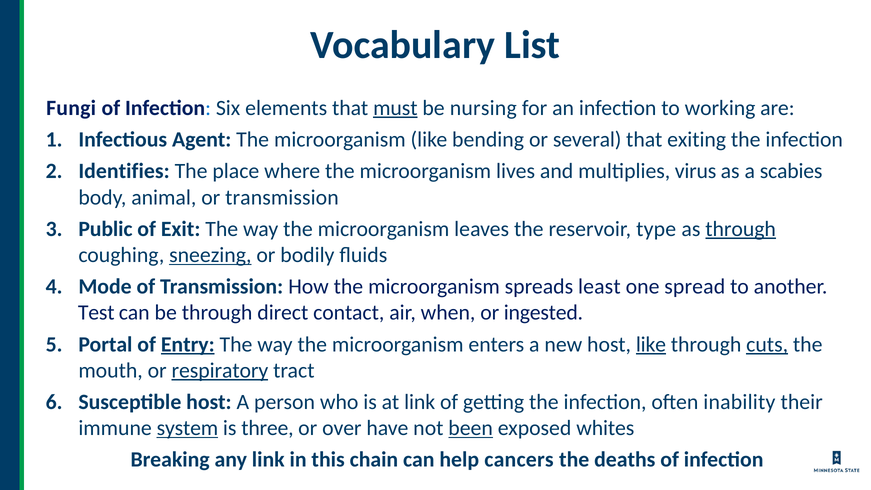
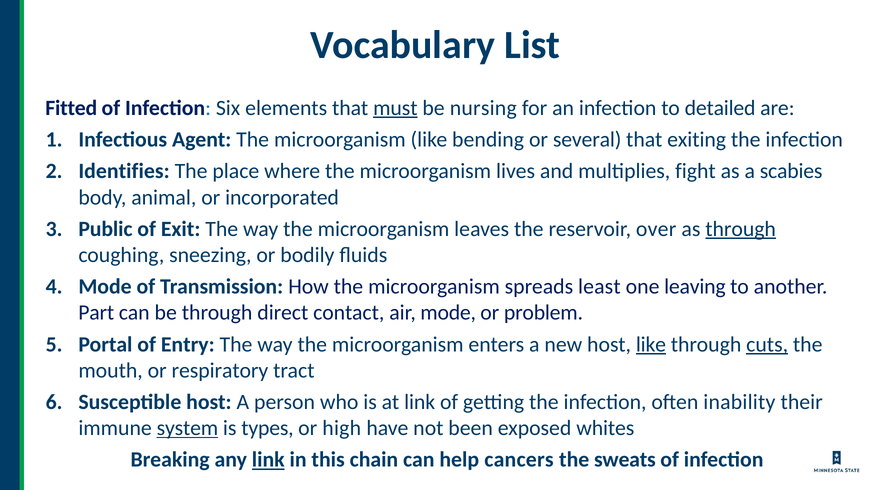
Fungi: Fungi -> Fitted (71, 108)
working: working -> detailed (720, 108)
virus: virus -> fight (695, 171)
or transmission: transmission -> incorporated (282, 197)
type: type -> over (656, 229)
sneezing underline: present -> none (210, 255)
spread: spread -> leaving (695, 287)
Test: Test -> Part (96, 313)
air when: when -> mode (448, 313)
ingested: ingested -> problem (543, 313)
Entry underline: present -> none (188, 344)
respiratory underline: present -> none (220, 370)
three: three -> types (267, 428)
over: over -> high (342, 428)
been underline: present -> none (471, 428)
link underline: none -> present (268, 460)
deaths: deaths -> sweats (625, 460)
